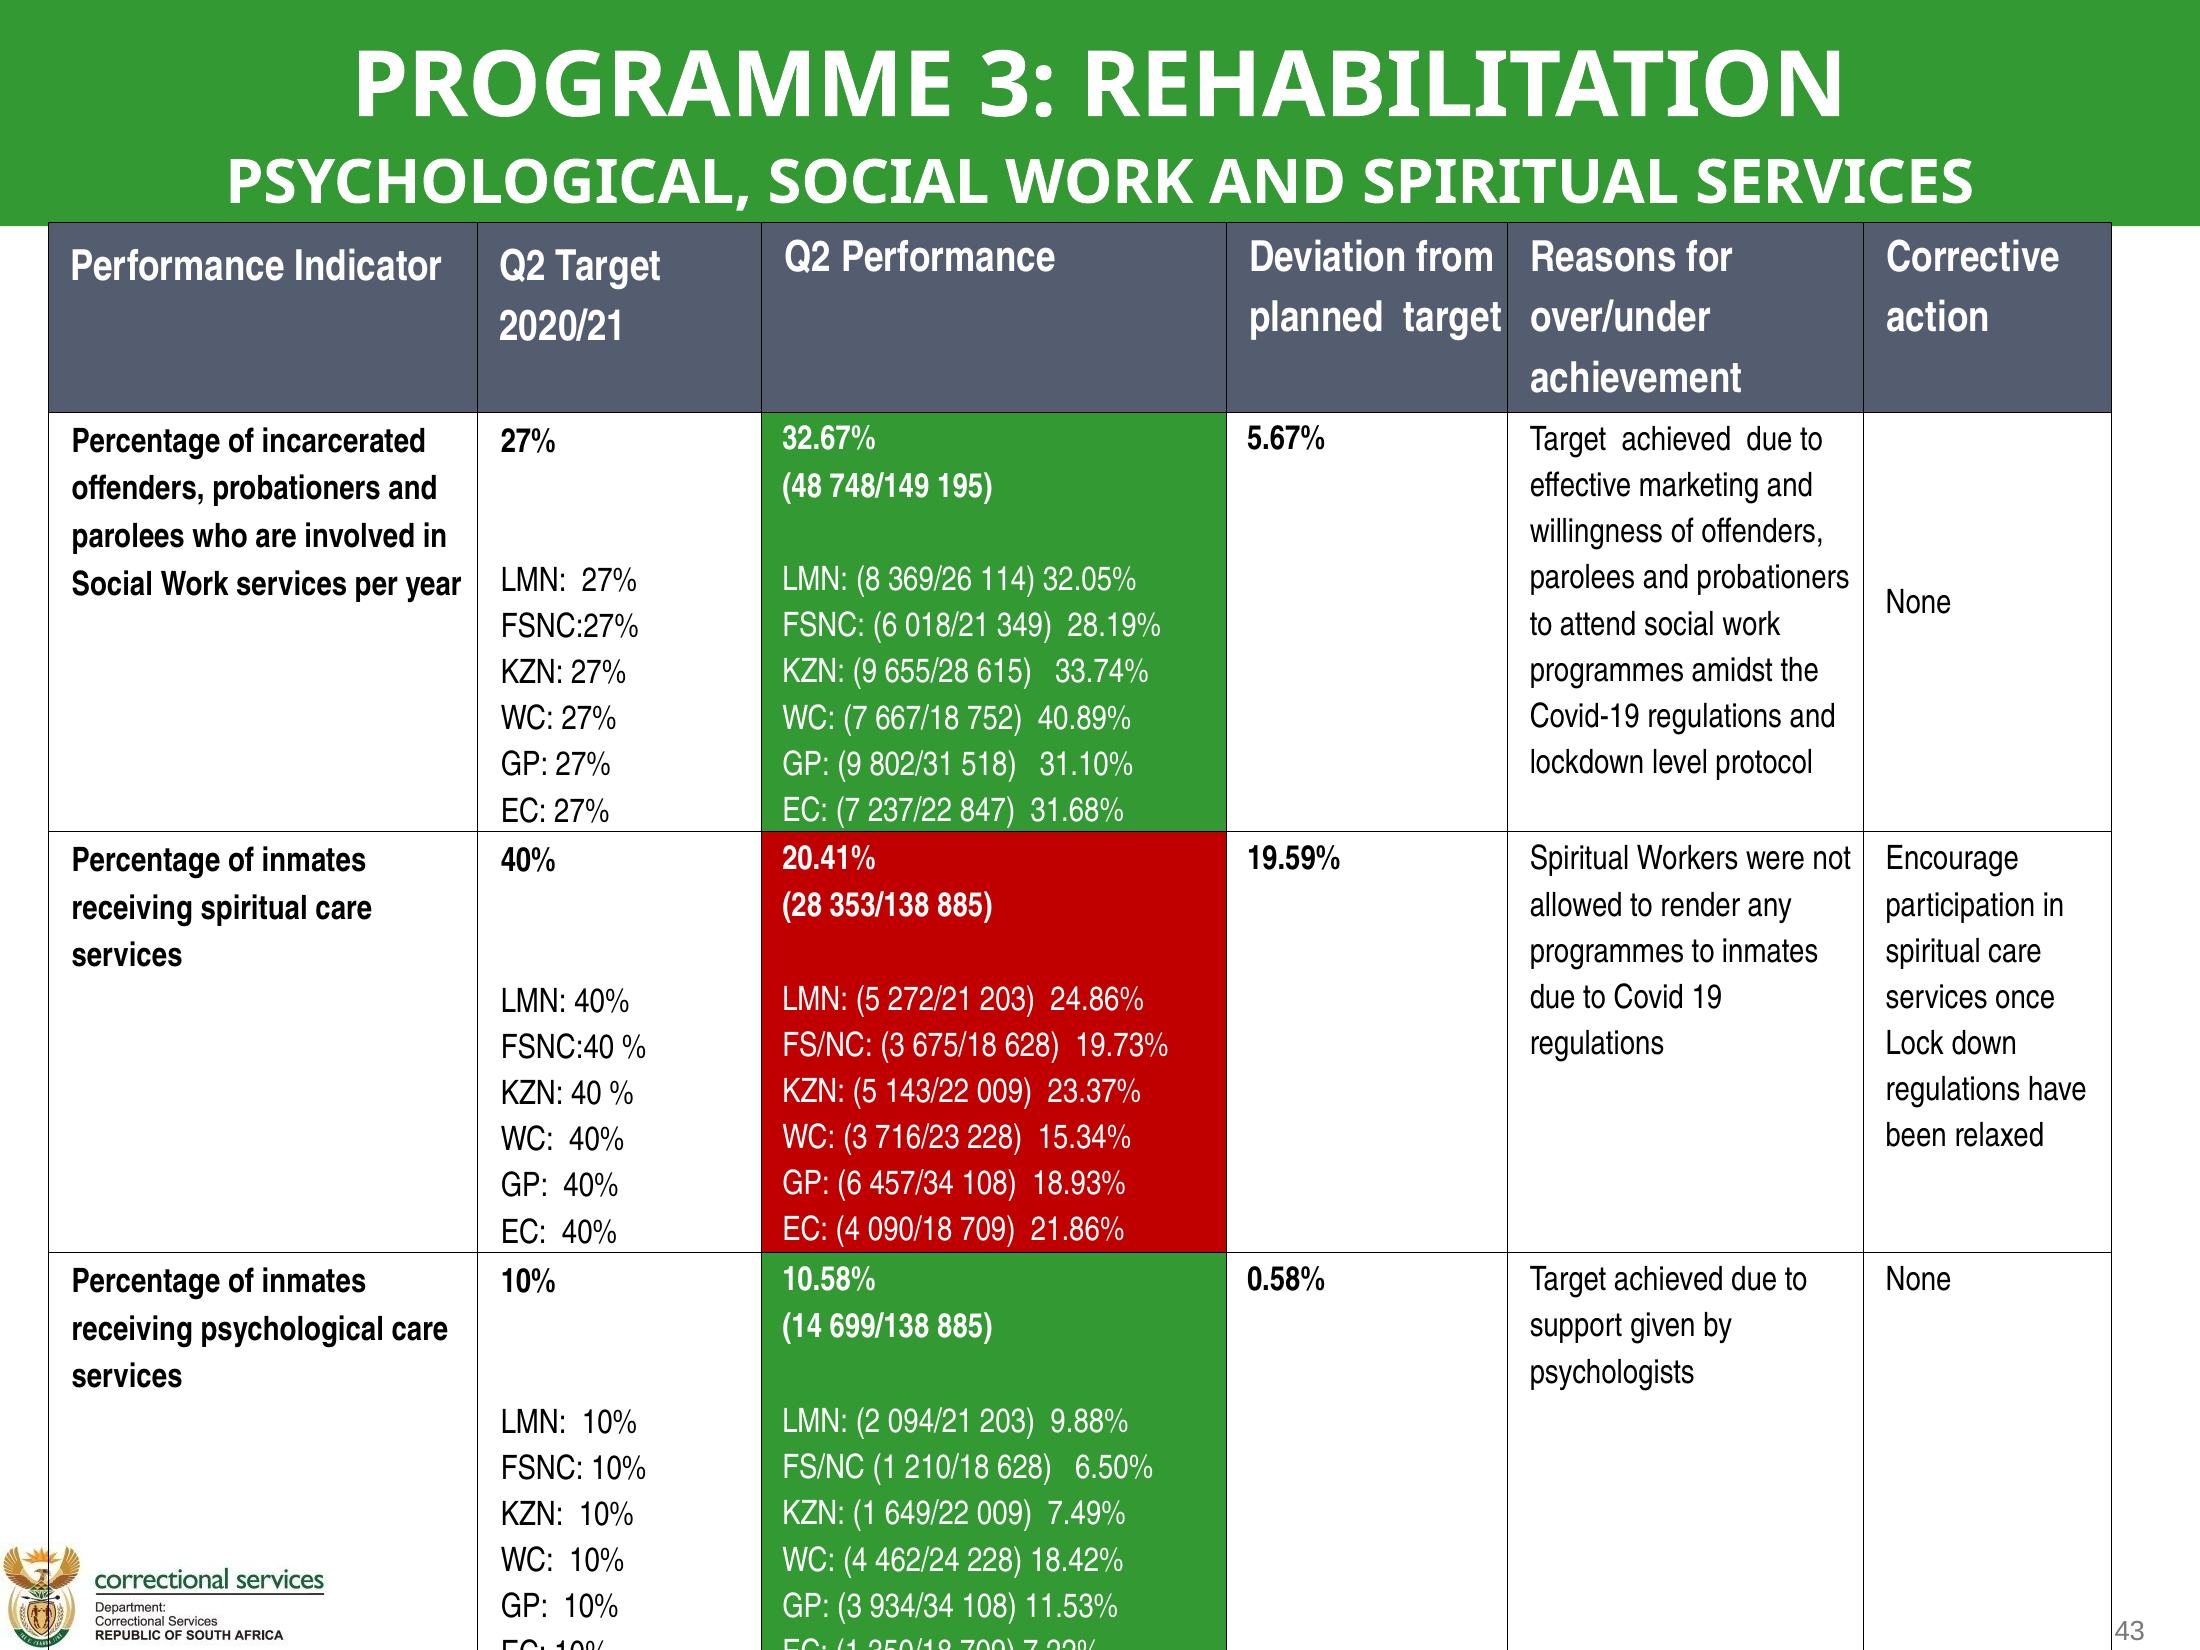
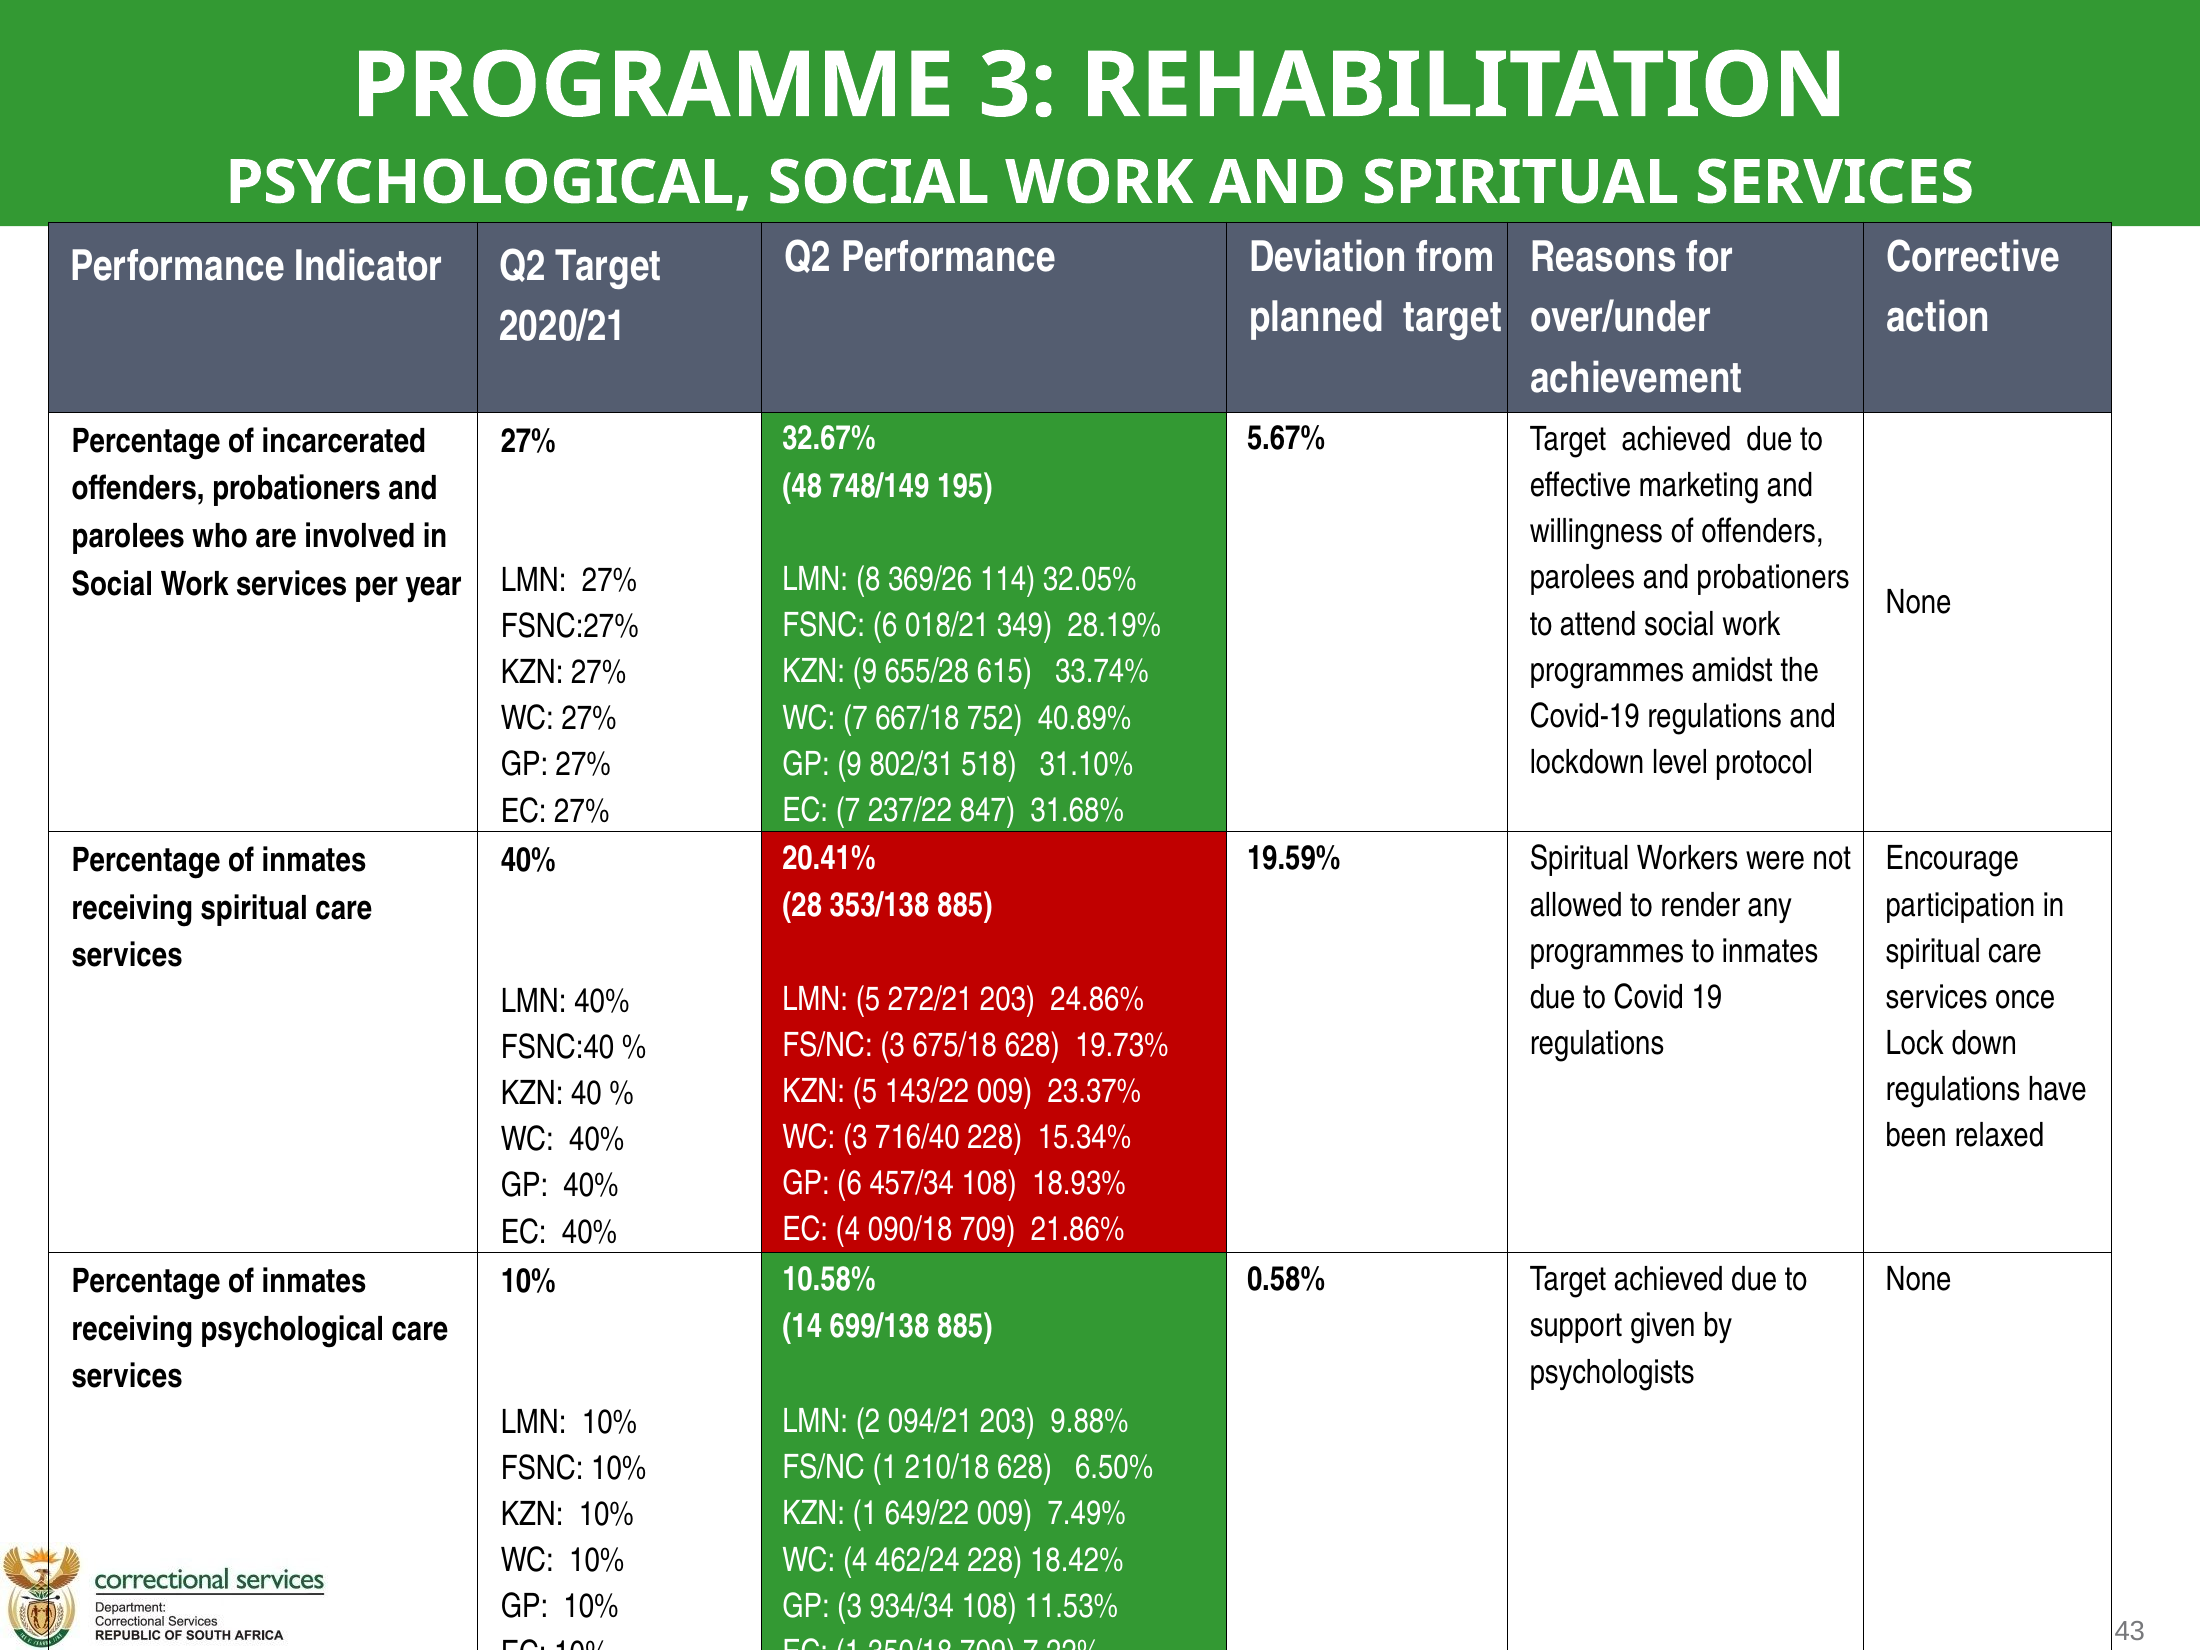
716/23: 716/23 -> 716/40 (917, 1137)
